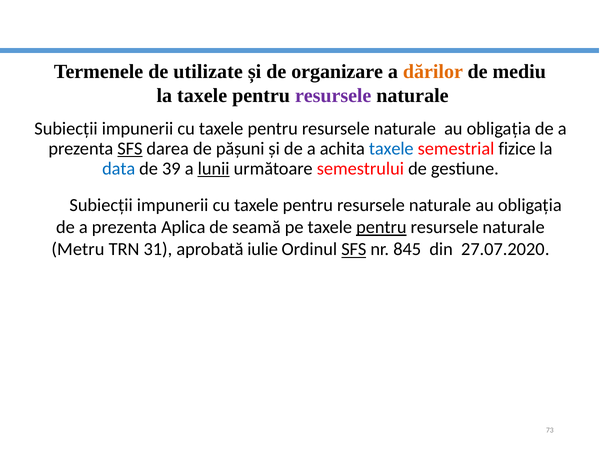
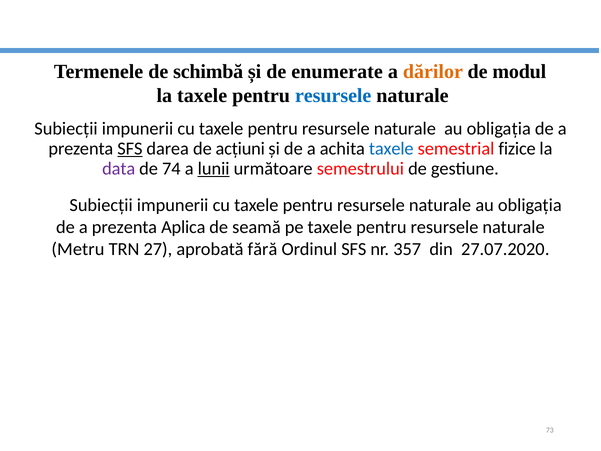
utilizate: utilizate -> schimbă (208, 72)
organizare: organizare -> enumerate (337, 72)
mediu: mediu -> modul (519, 72)
resursele colour: purple -> blue (333, 96)
păşuni: păşuni -> acţiuni (240, 149)
data colour: blue -> purple (119, 168)
39: 39 -> 74 (171, 168)
pentru underline: present -> none (381, 227)
31: 31 -> 27 (158, 249)
iulie: iulie -> fără (262, 249)
SFS underline: present -> none (354, 249)
845: 845 -> 357 (407, 249)
